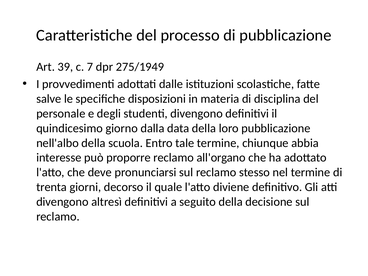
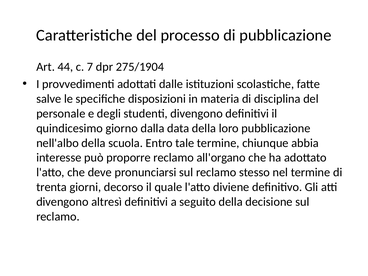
39: 39 -> 44 (65, 67)
275/1949: 275/1949 -> 275/1904 (140, 67)
